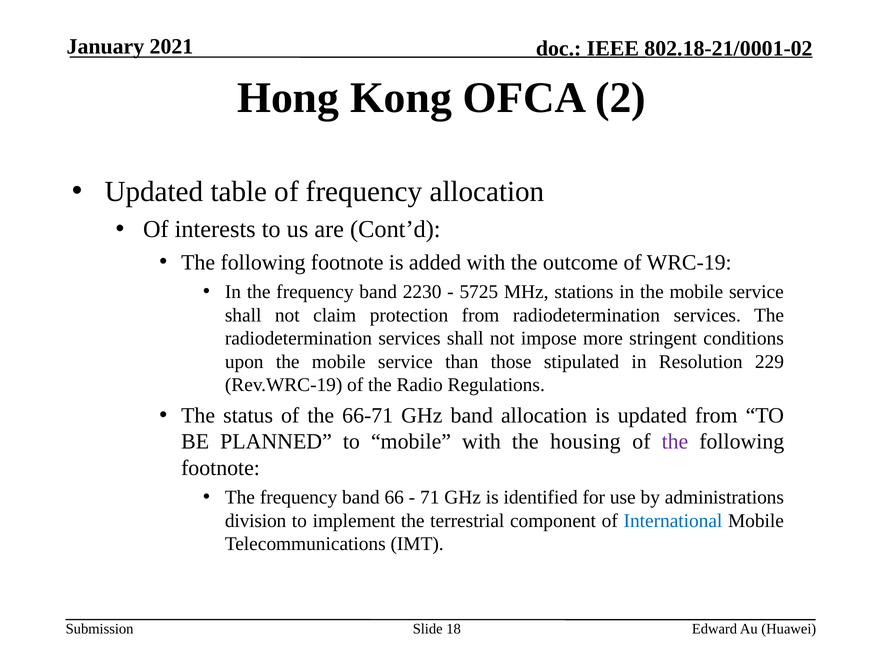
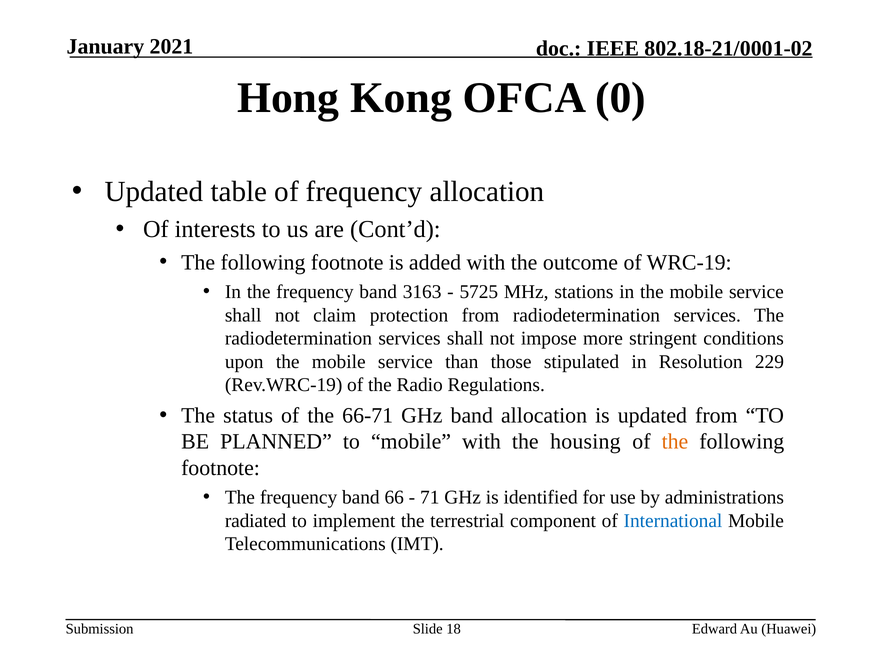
2: 2 -> 0 (621, 98)
2230: 2230 -> 3163 (422, 292)
the colour: purple -> orange (675, 441)
division: division -> radiated (256, 520)
